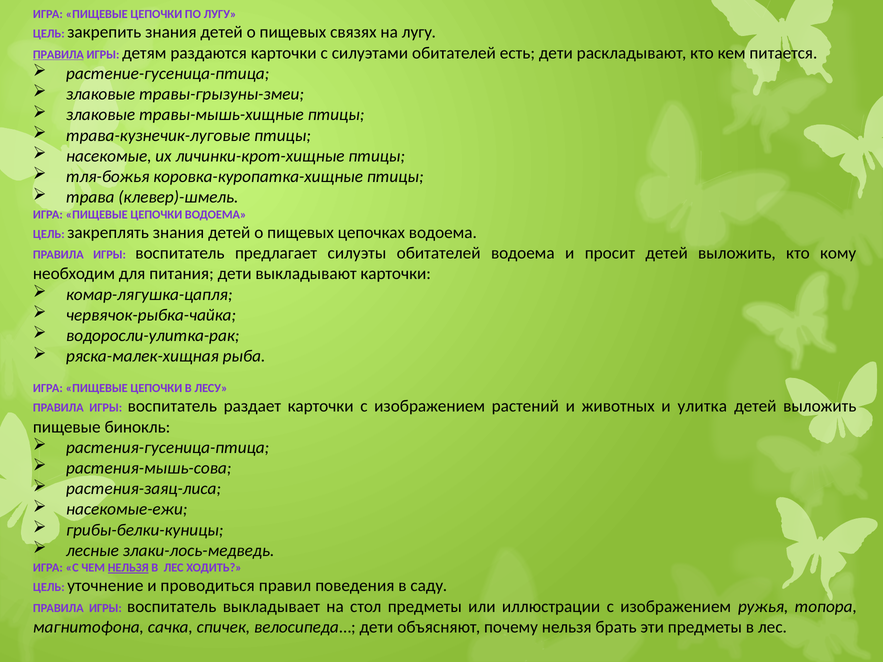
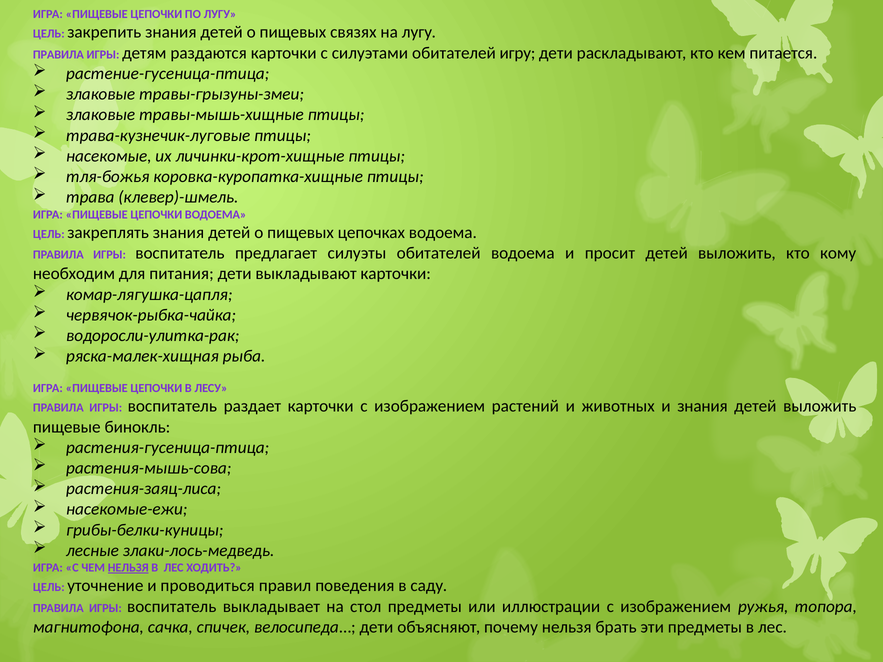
ПРАВИЛА underline: present -> none (58, 55)
есть: есть -> игру (518, 53)
и улитка: улитка -> знания (702, 406)
